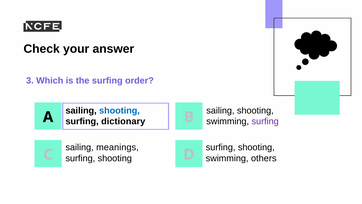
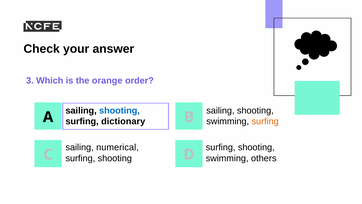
the surfing: surfing -> orange (107, 80)
surfing colour: purple -> orange (265, 121)
meanings: meanings -> numerical (117, 147)
